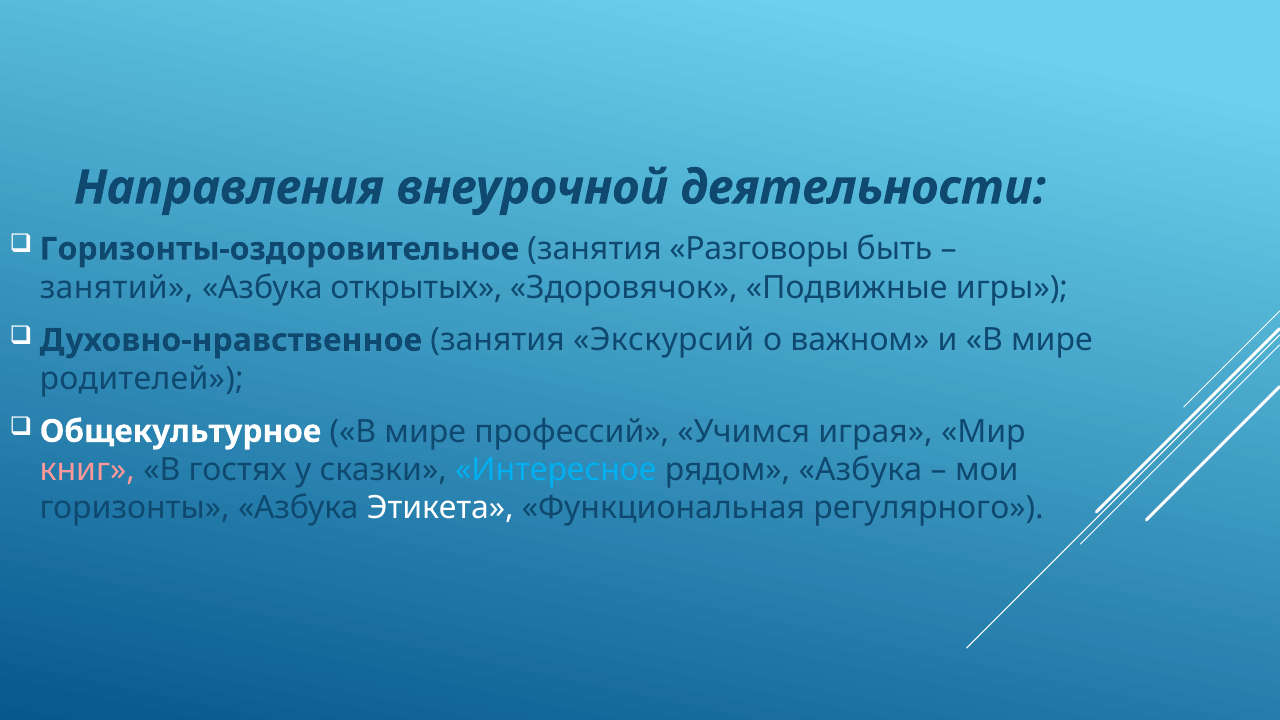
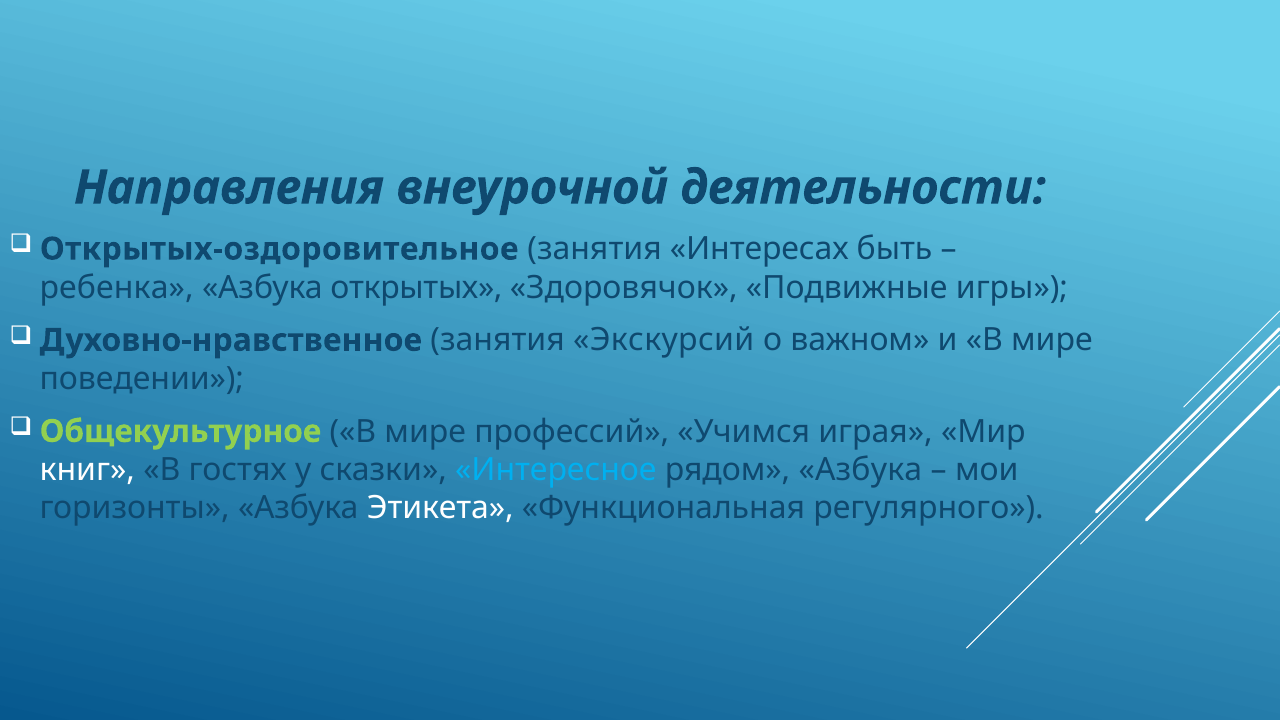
Горизонты‑оздоровительное: Горизонты‑оздоровительное -> Открытых‑оздоровительное (279, 249)
Разговоры: Разговоры -> Интересах (759, 249)
занятий: занятий -> ребенка (117, 287)
родителей: родителей -> поведении (142, 379)
Общекультурное colour: white -> light green (181, 431)
книг colour: pink -> white (87, 470)
